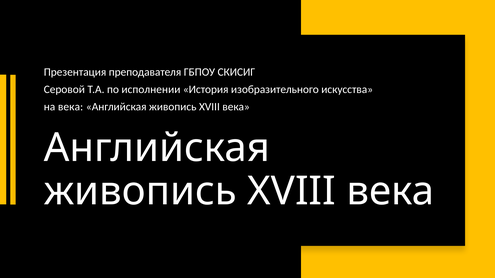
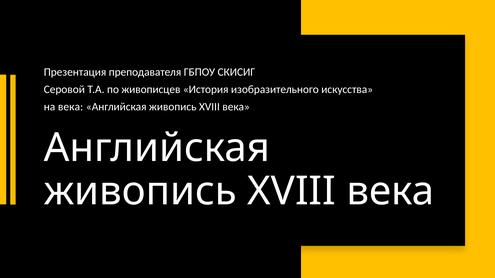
исполнении: исполнении -> живописцев (151, 90)
